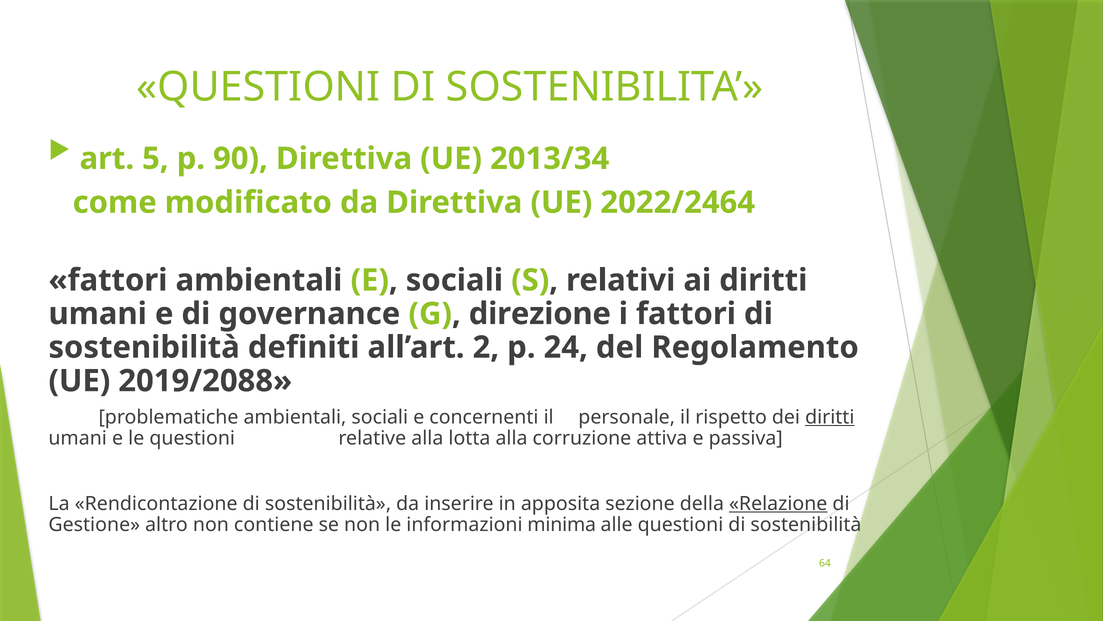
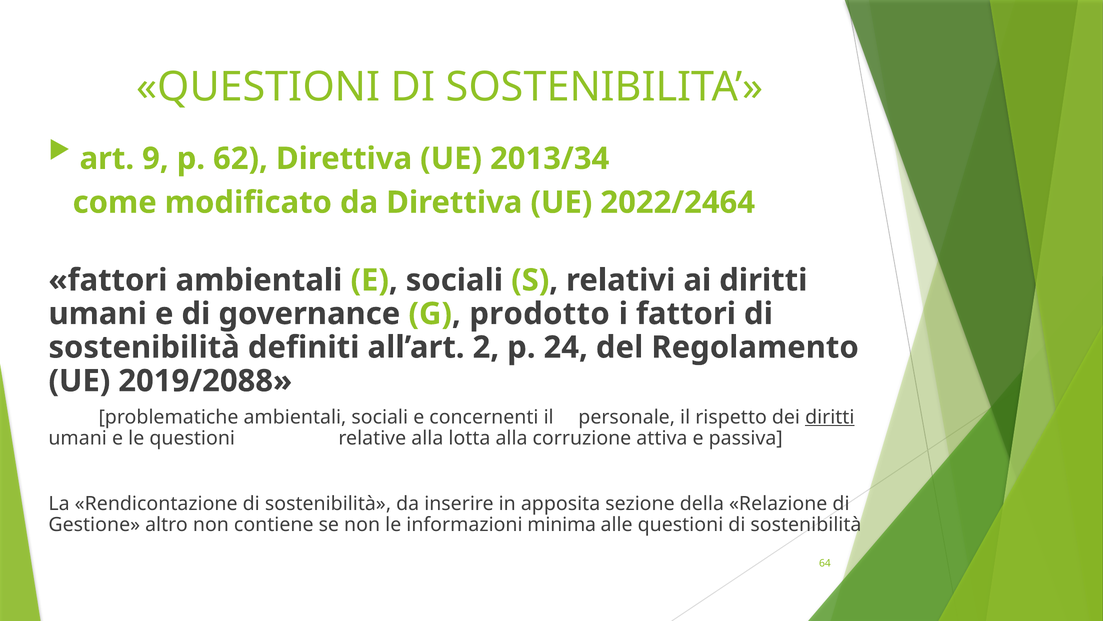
5: 5 -> 9 (155, 158)
90: 90 -> 62 (240, 158)
direzione: direzione -> prodotto (540, 314)
Relazione underline: present -> none (778, 503)
